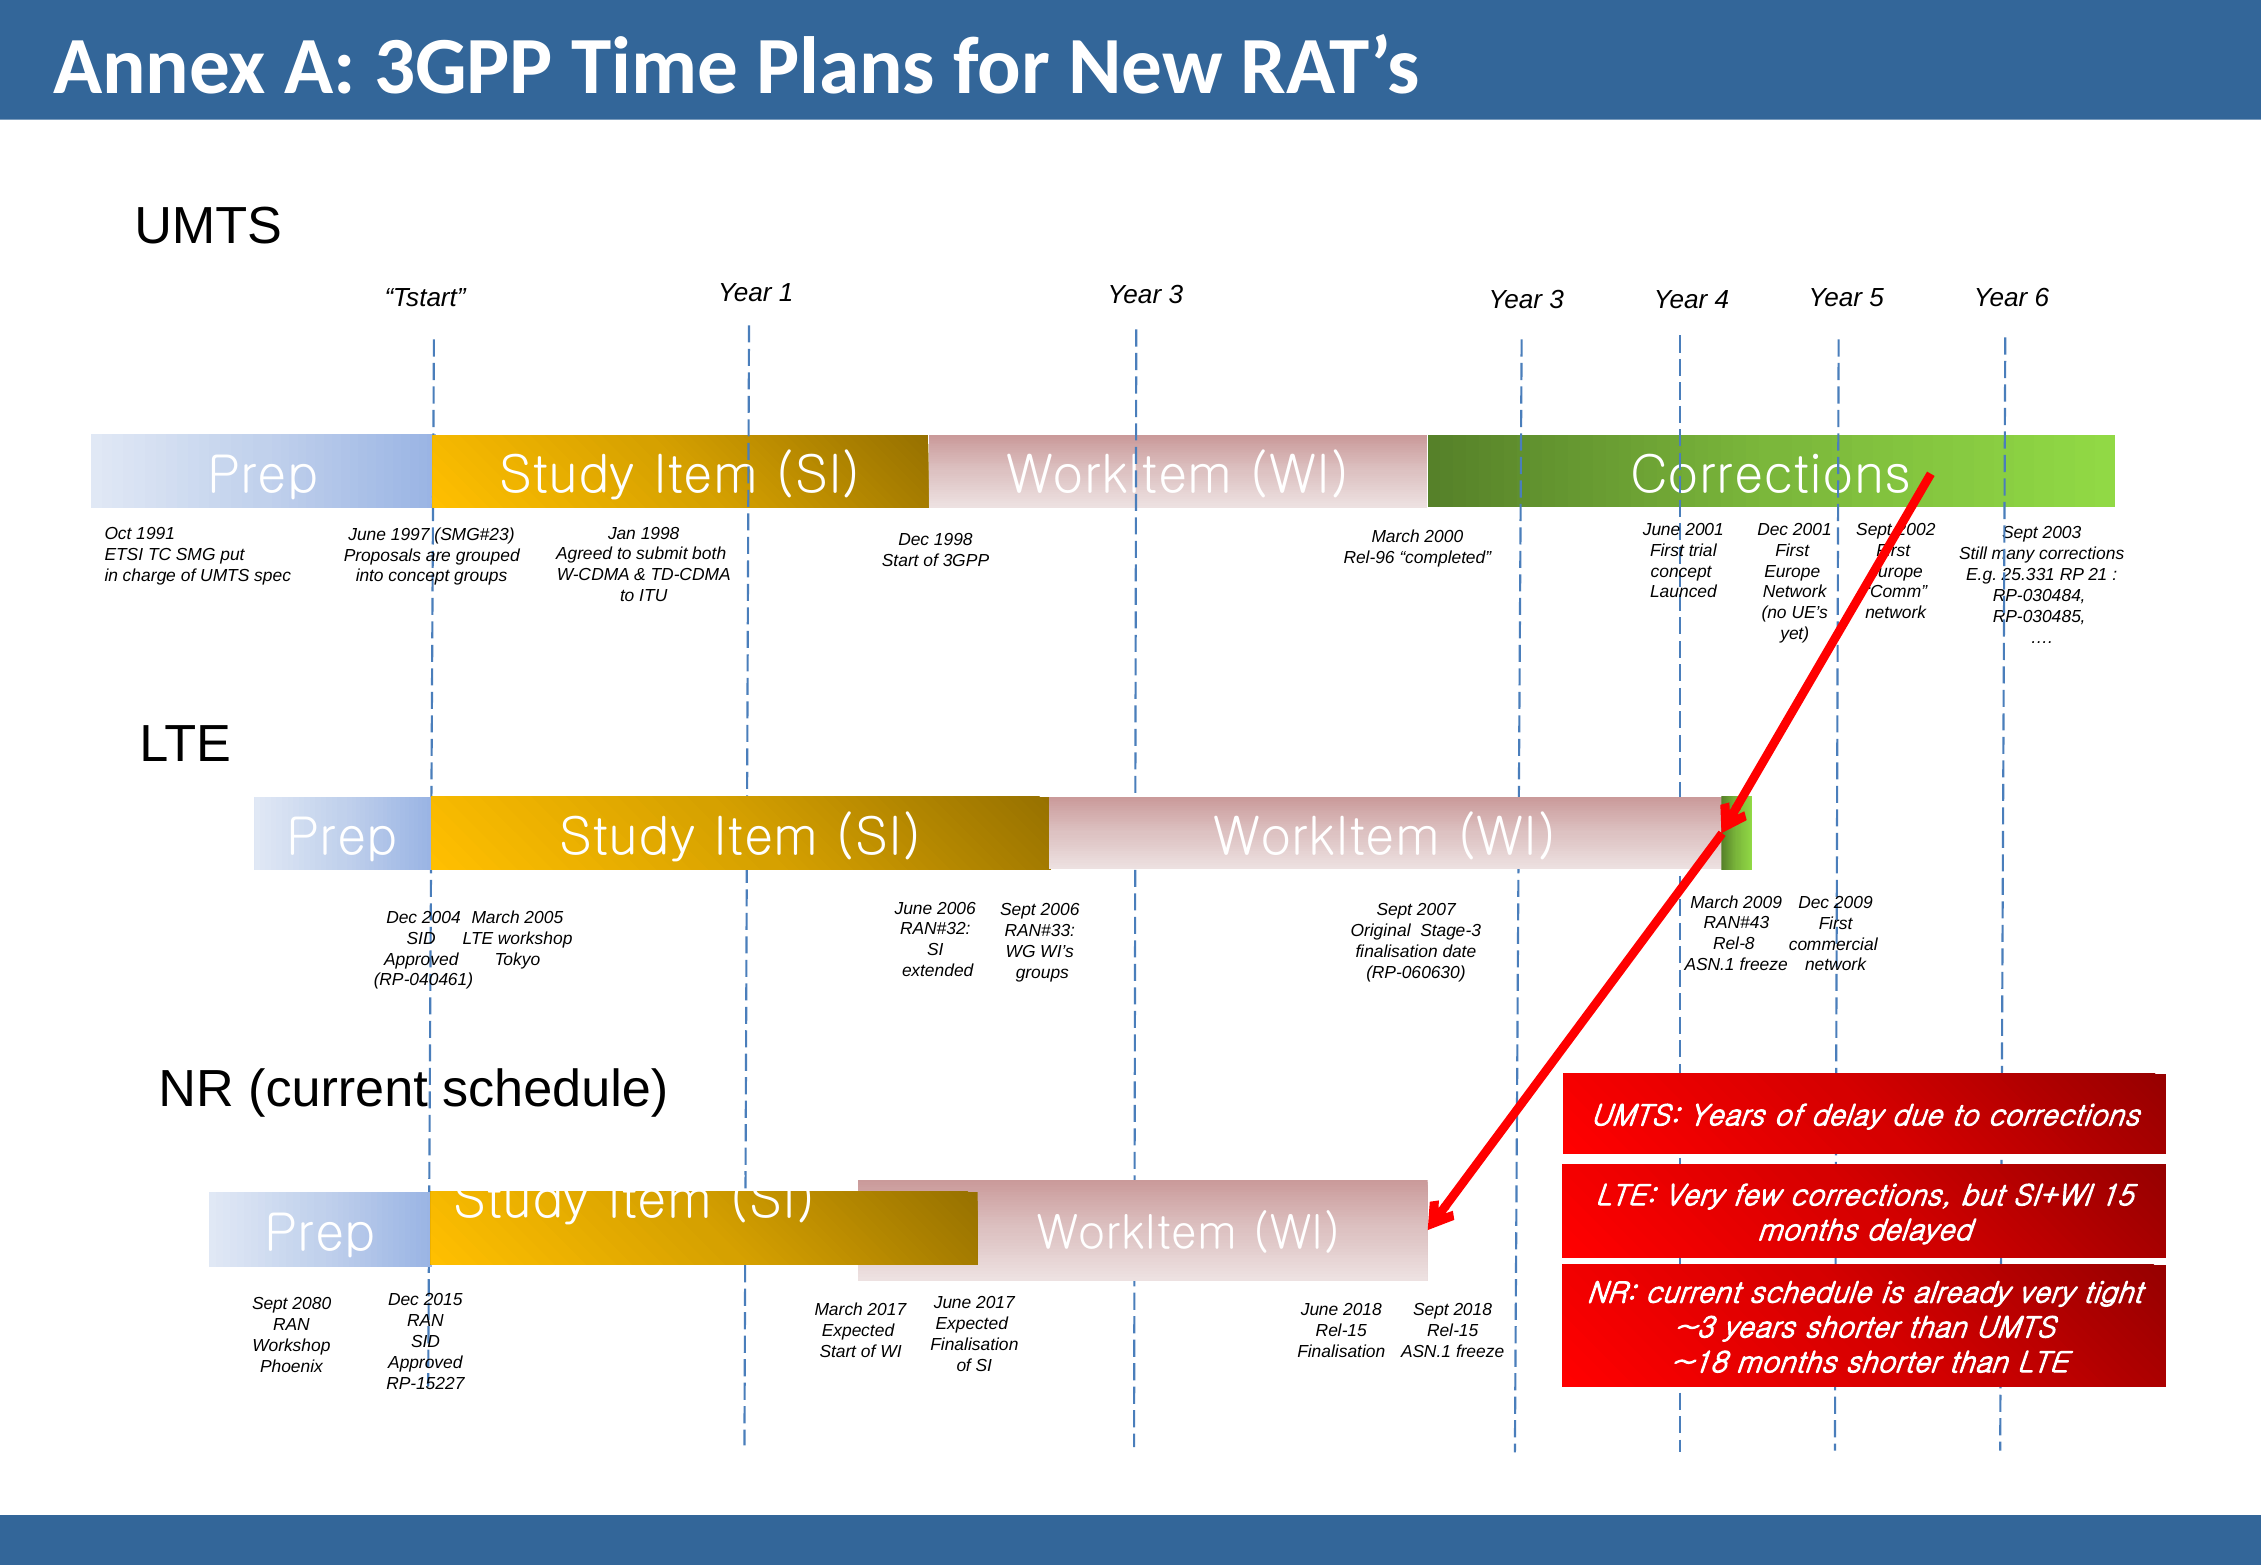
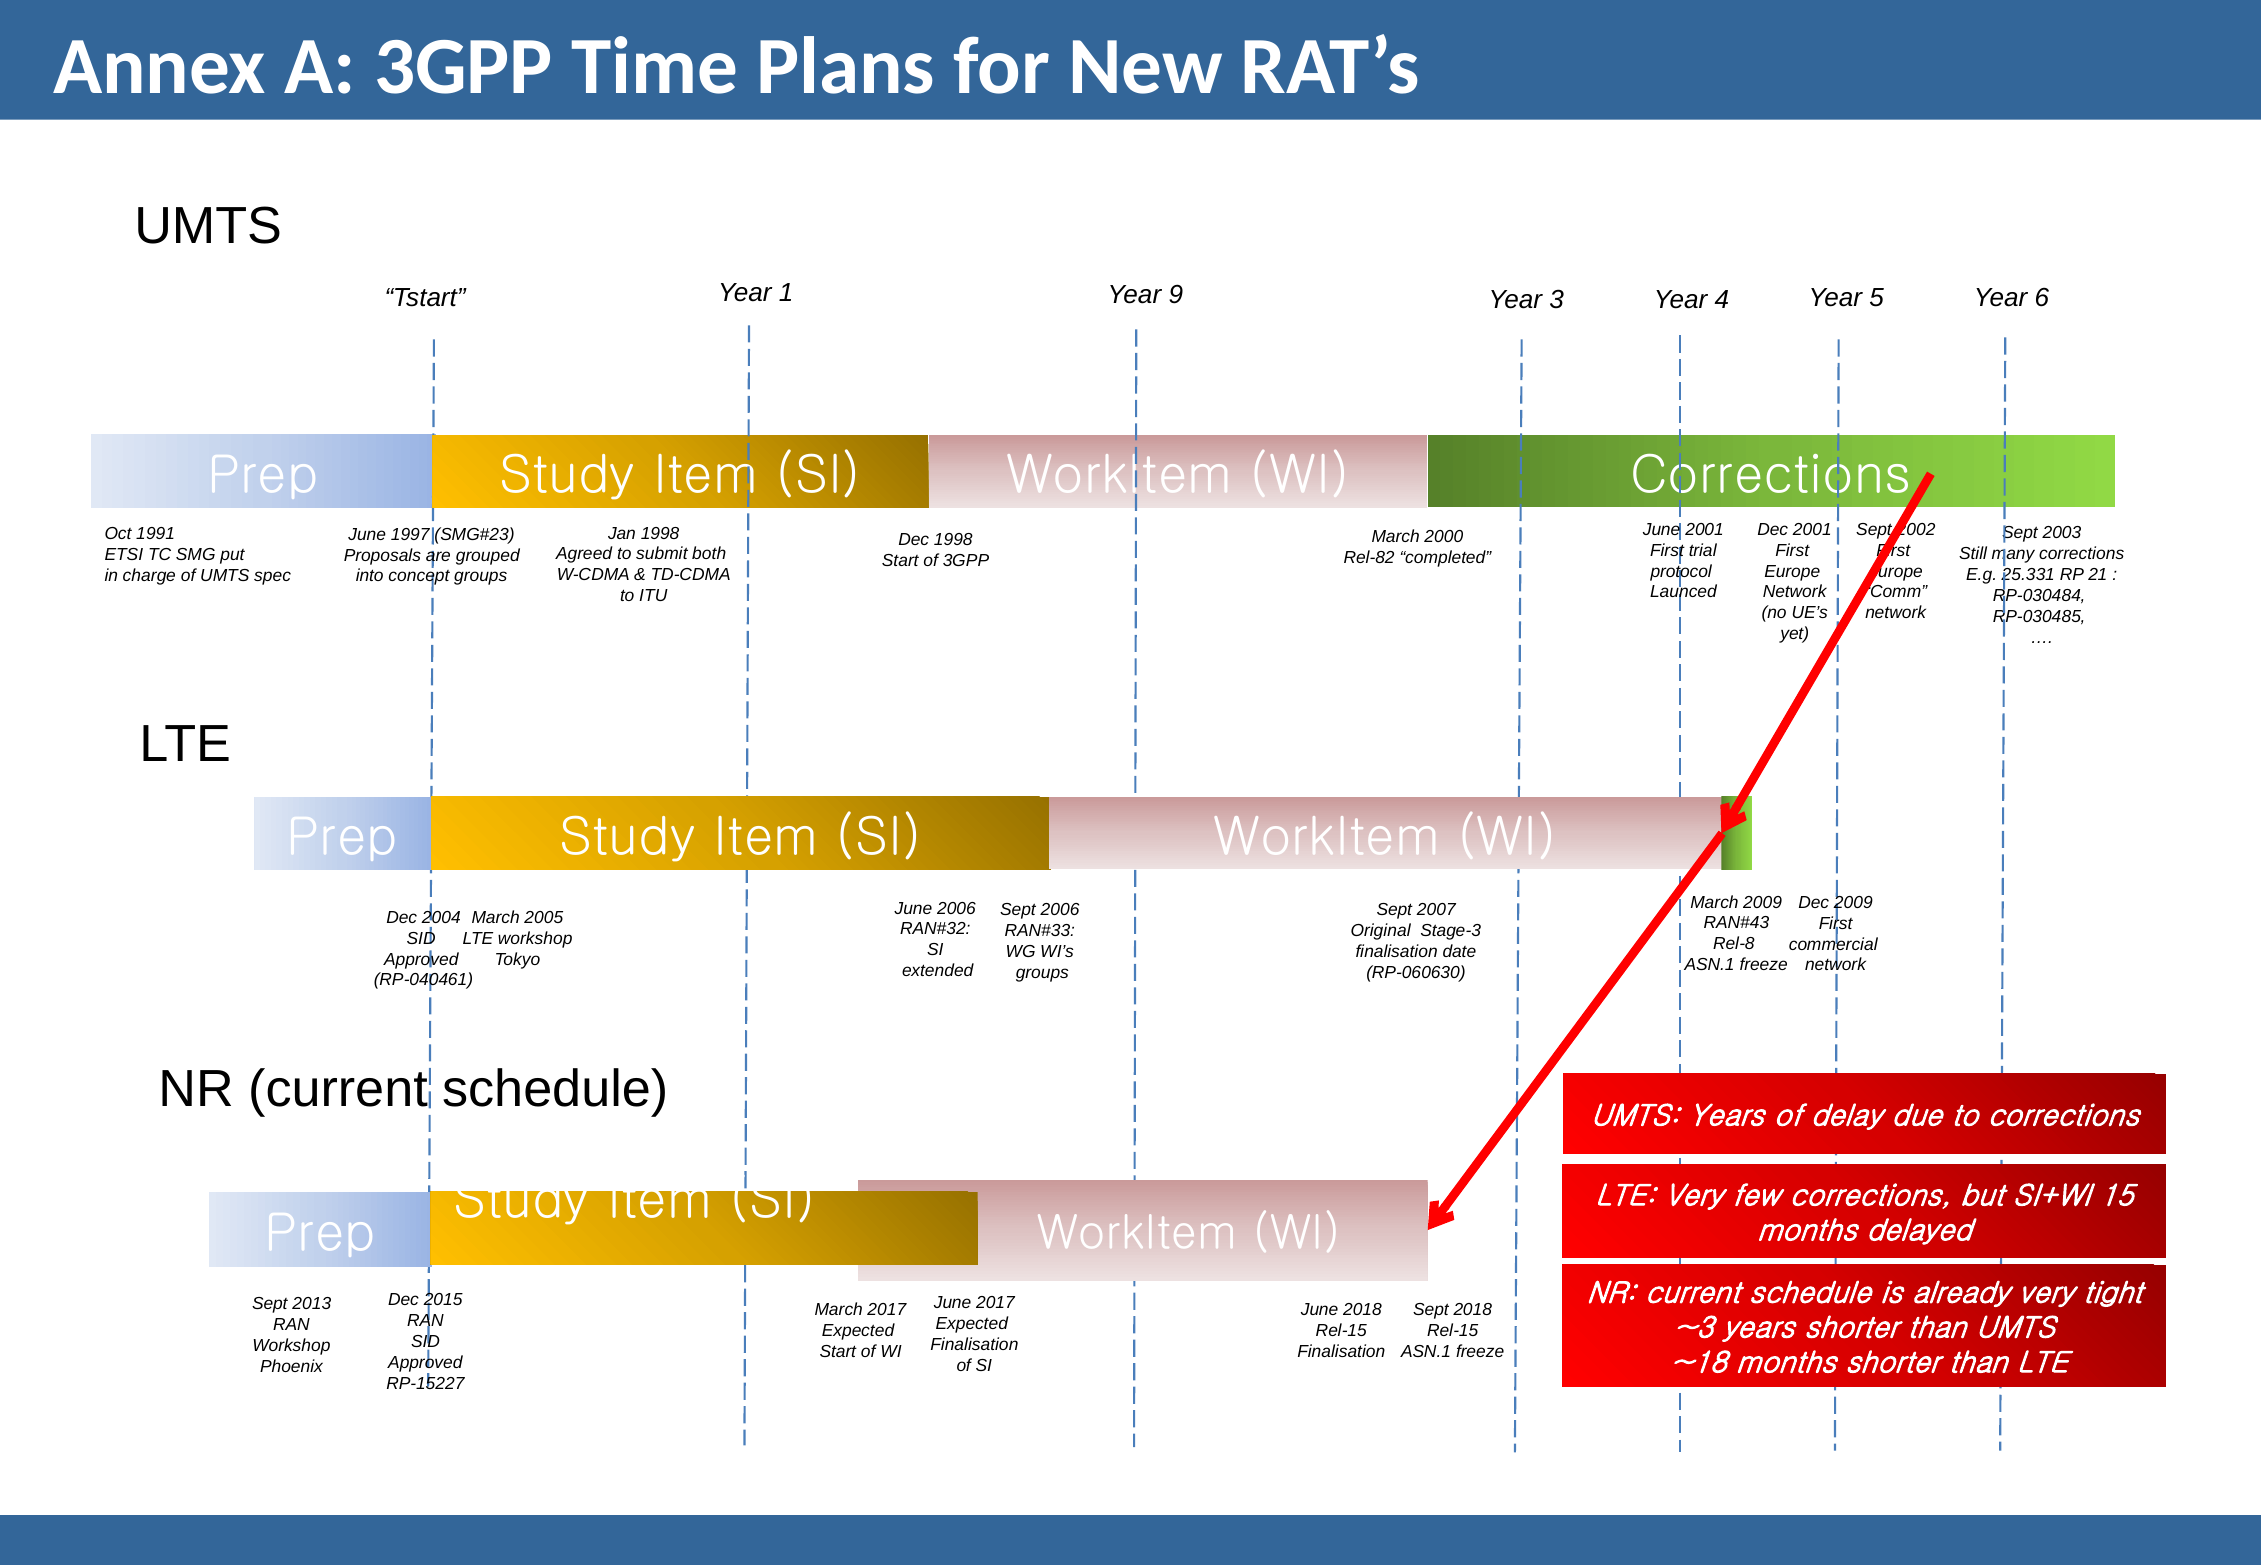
1 Year 3: 3 -> 9 (1176, 295)
Rel-96: Rel-96 -> Rel-82 (1369, 558)
concept: concept -> protocol (1681, 571)
2080: 2080 -> 2013 (312, 1304)
